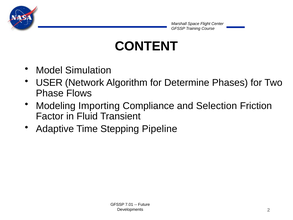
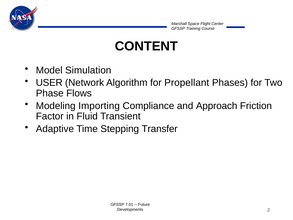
Determine: Determine -> Propellant (187, 83)
Selection: Selection -> Approach (217, 106)
Pipeline: Pipeline -> Transfer (160, 129)
